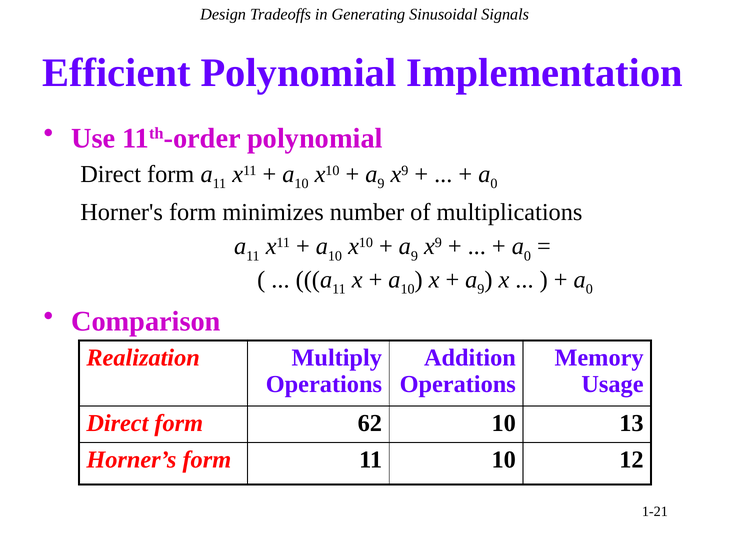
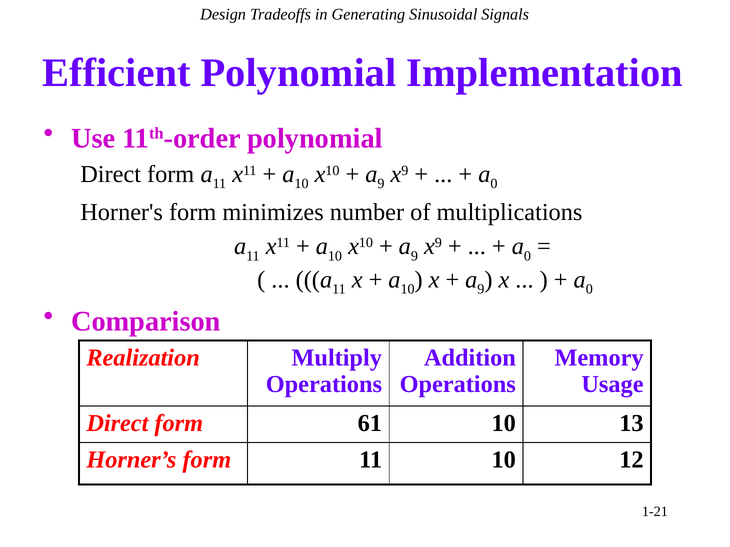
62: 62 -> 61 (370, 424)
